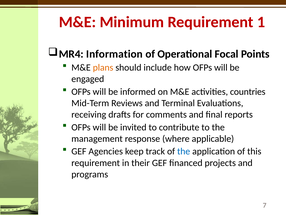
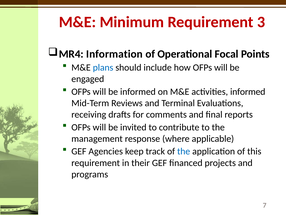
1: 1 -> 3 (261, 22)
plans colour: orange -> blue (103, 67)
activities countries: countries -> informed (248, 91)
